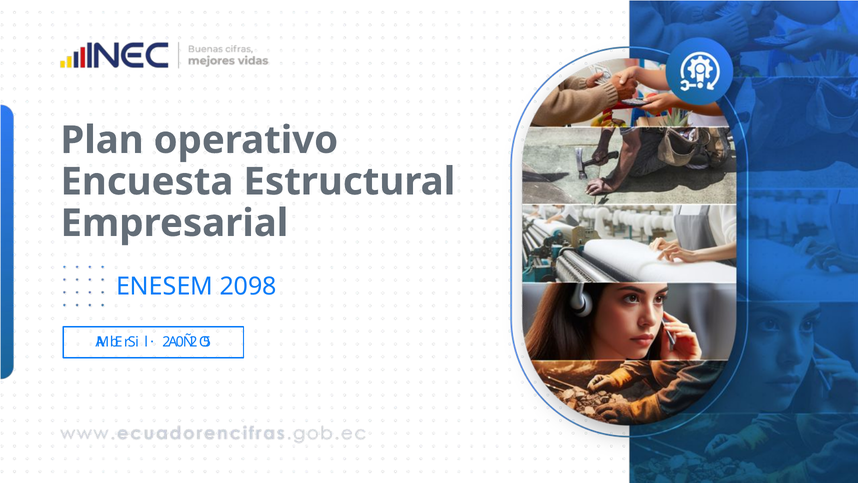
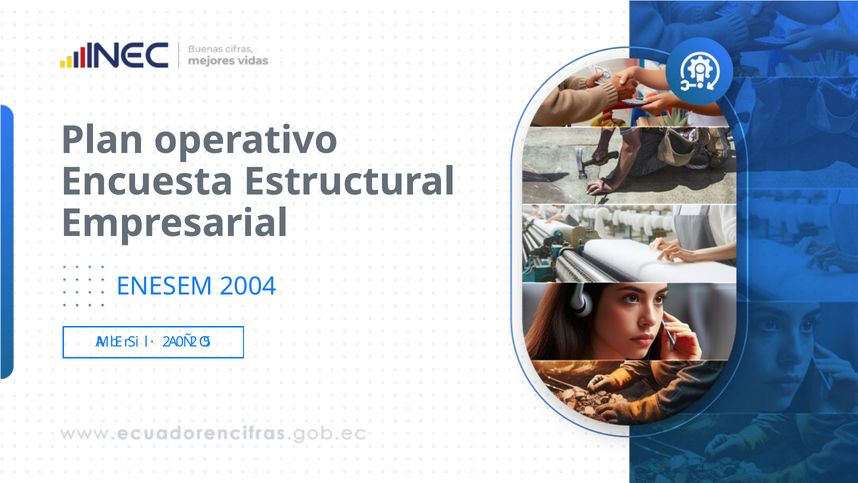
2098: 2098 -> 2004 (248, 286)
